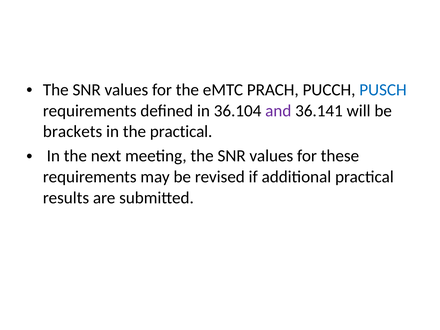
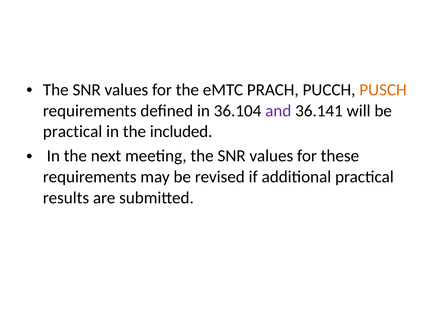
PUSCH colour: blue -> orange (383, 90)
brackets: brackets -> practical (73, 132)
the practical: practical -> included (181, 132)
